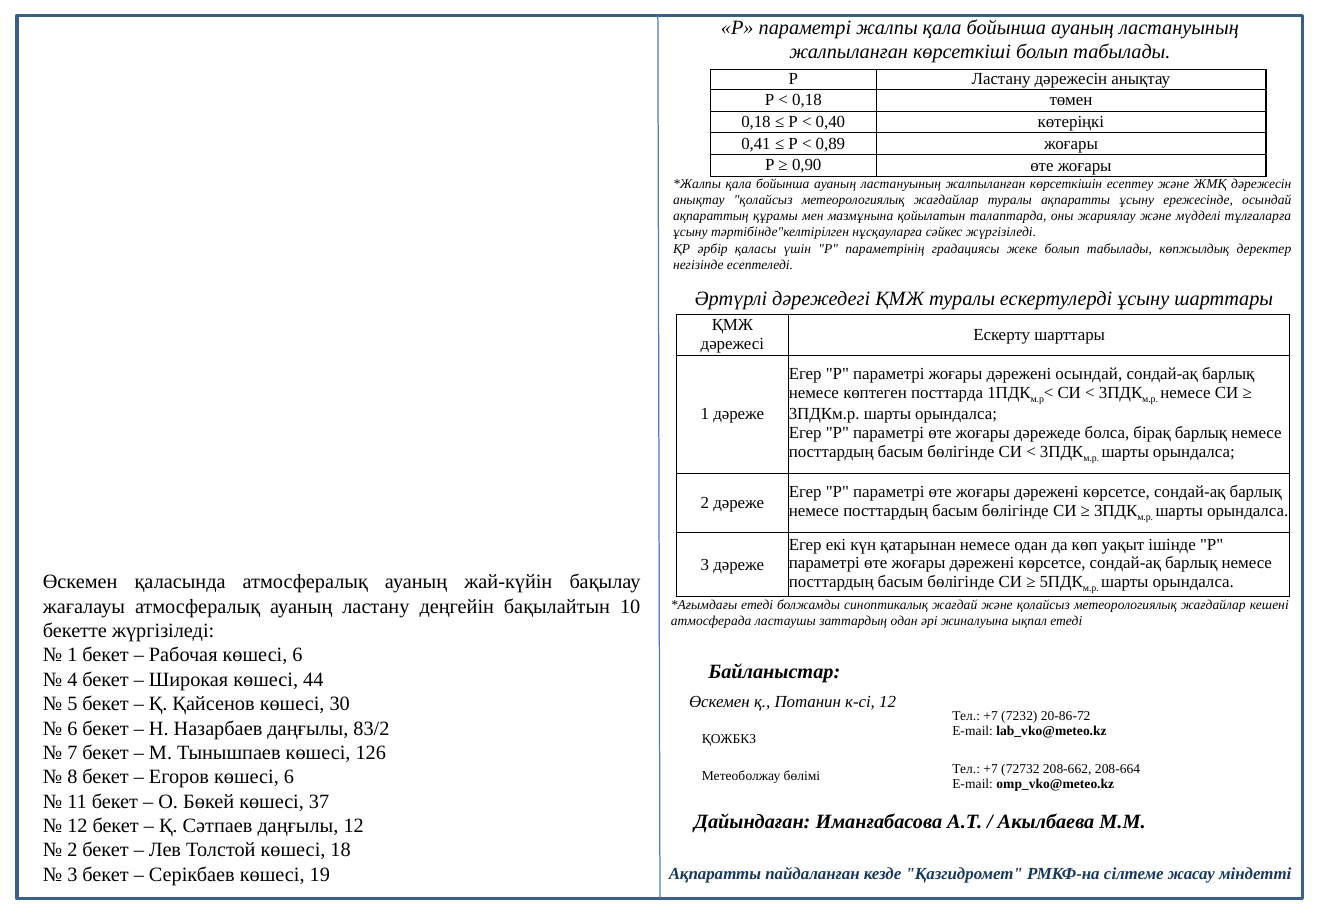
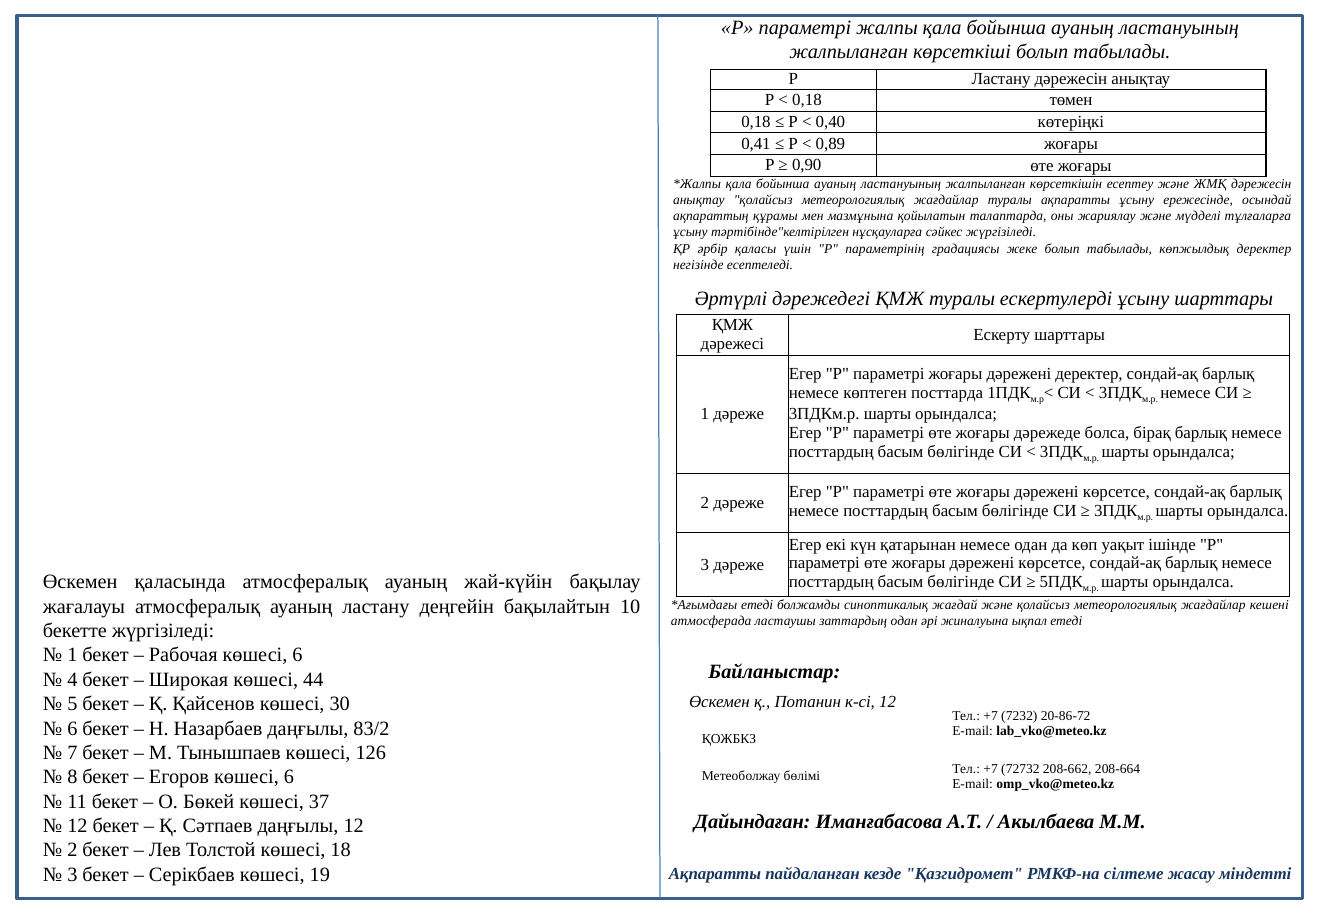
дәрежені осындай: осындай -> деректер (1089, 374)
